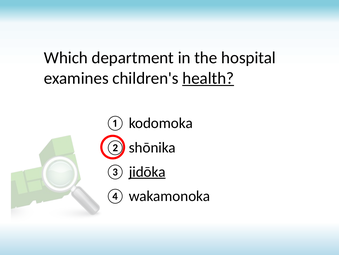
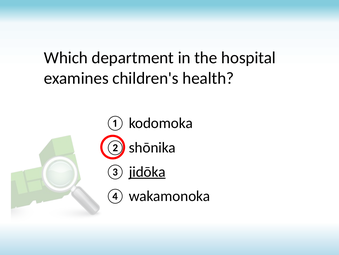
health underline: present -> none (208, 78)
